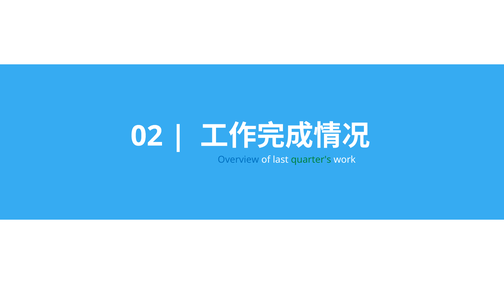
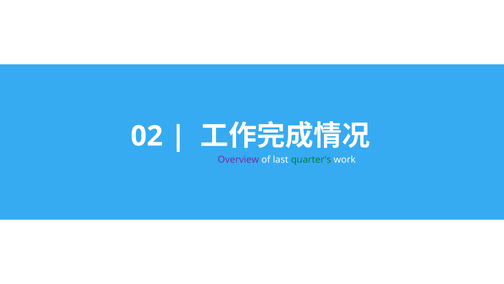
Overview colour: blue -> purple (238, 159)
